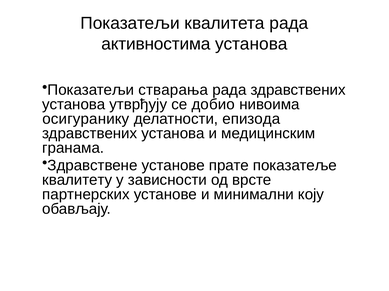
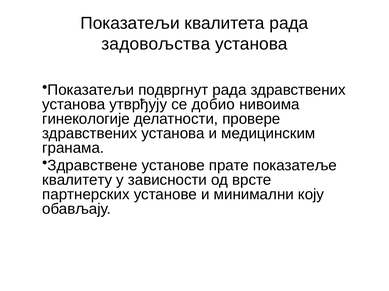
активностима: активностима -> задовољства (156, 44)
стварања: стварања -> подвргнут (173, 90)
осигуранику: осигуранику -> гинекологије (86, 119)
епизода: епизода -> провере (251, 119)
